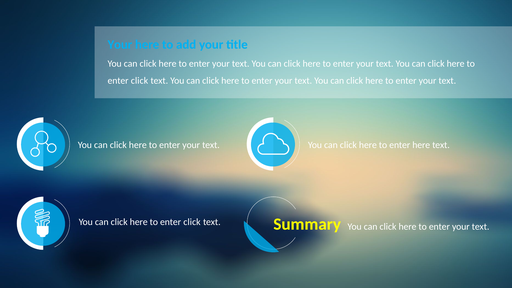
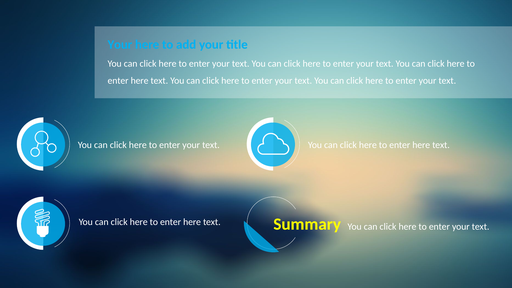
click: click -> here (140, 81)
click: click -> here (192, 222)
